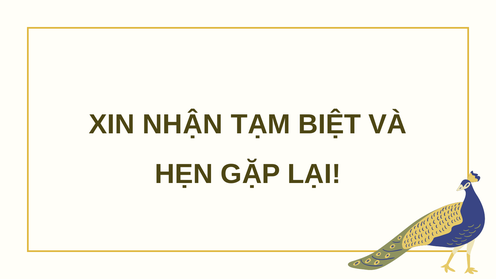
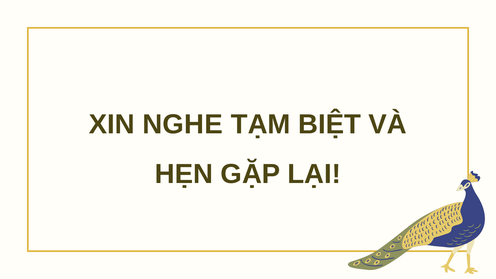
NHẬN: NHẬN -> NGHE (183, 124)
